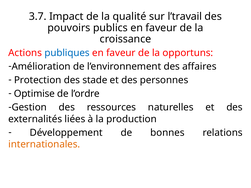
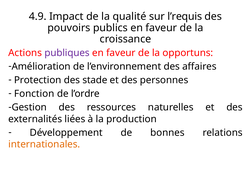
3.7: 3.7 -> 4.9 (38, 17)
l’travail: l’travail -> l’requis (185, 17)
publiques colour: blue -> purple (67, 53)
Optimise: Optimise -> Fonction (34, 94)
